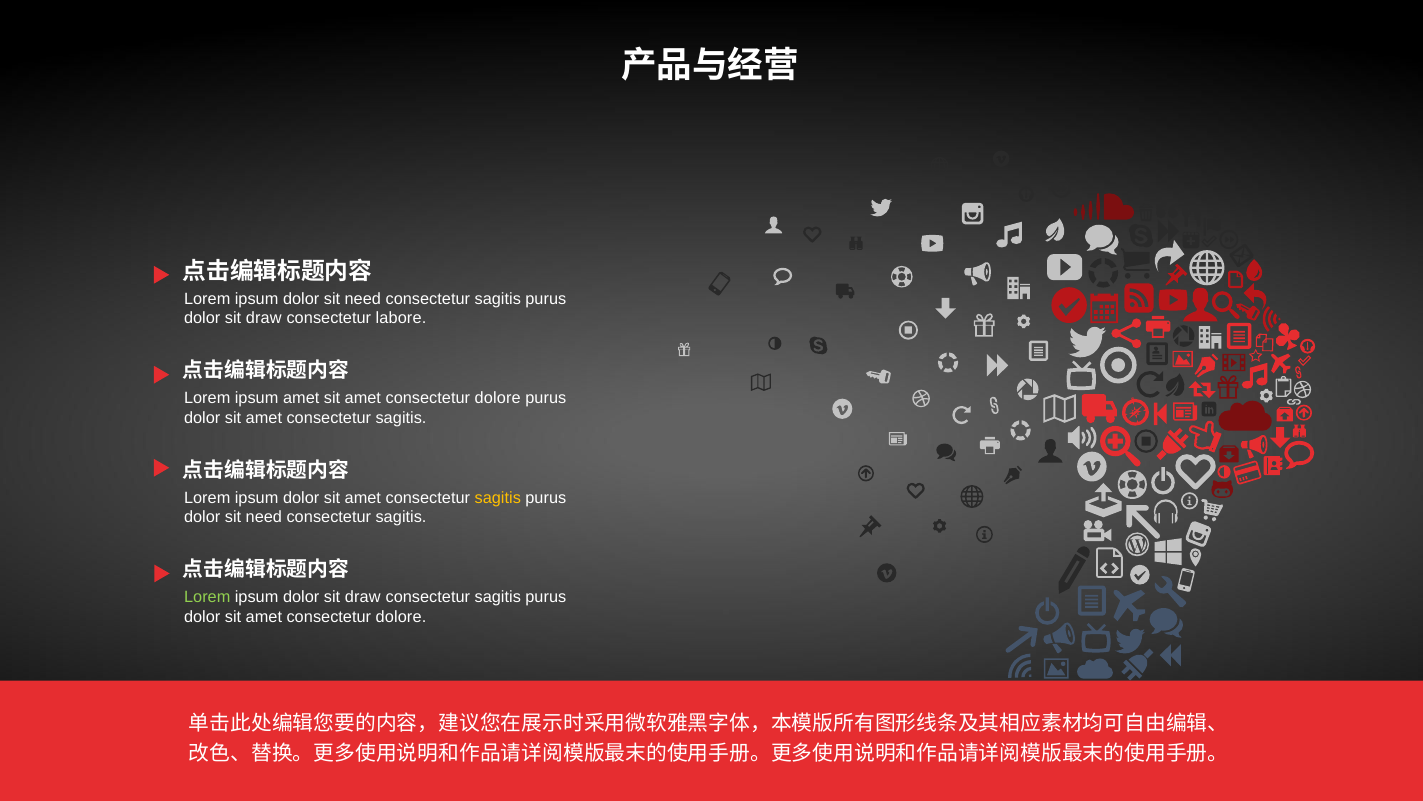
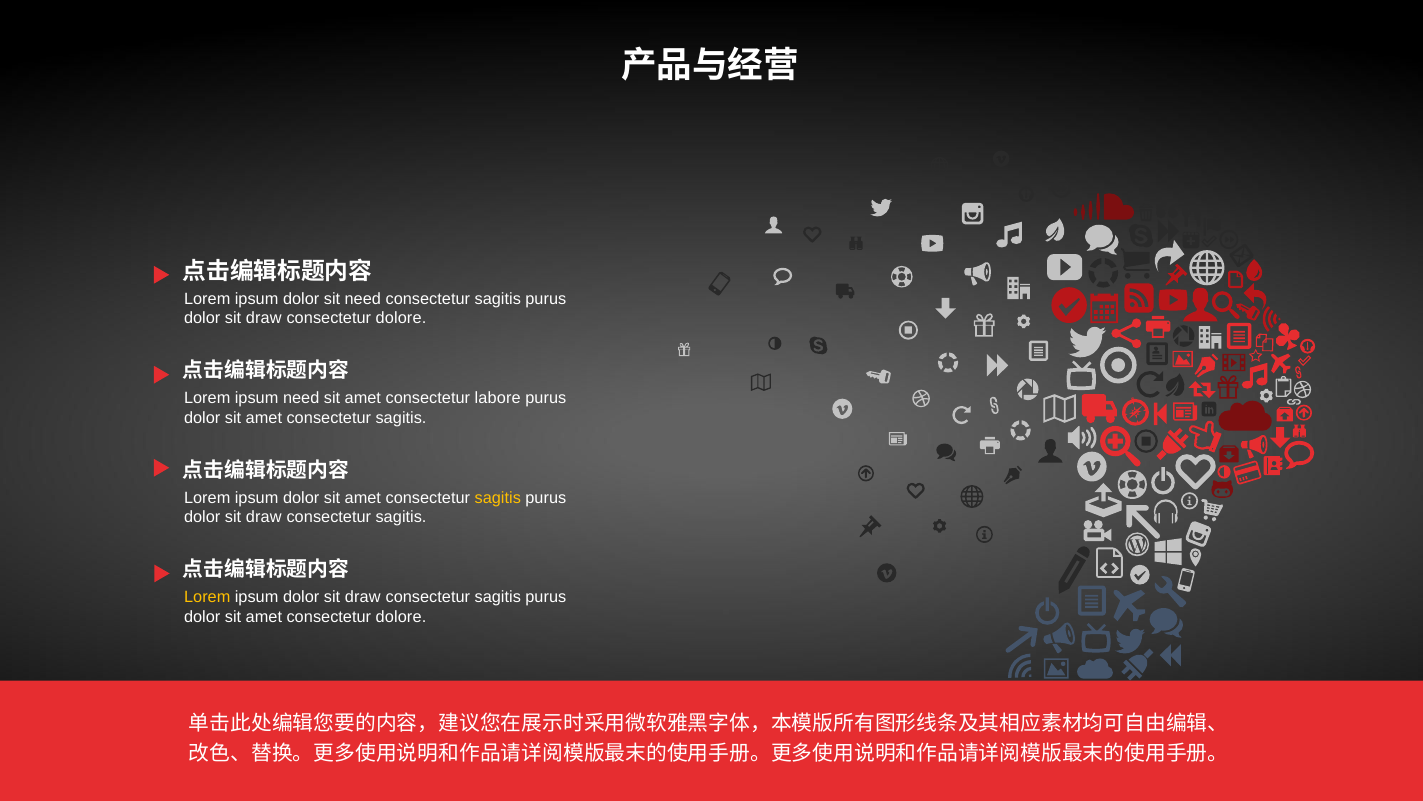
labore: labore -> dolore (401, 318)
ipsum amet: amet -> need (301, 398)
dolore: dolore -> labore (498, 398)
need: need -> draw (264, 517)
Lorem colour: light green -> yellow (207, 597)
